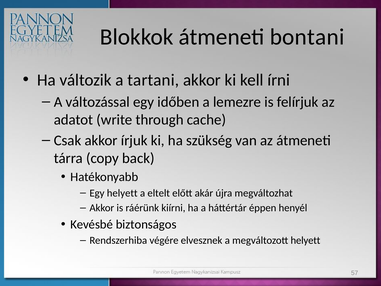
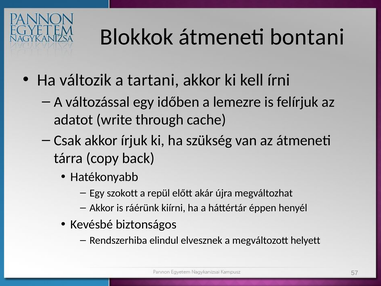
Egy helyett: helyett -> szokott (122, 193)
eltelt: eltelt -> repül (159, 193)
végére: végére -> elindul (164, 240)
